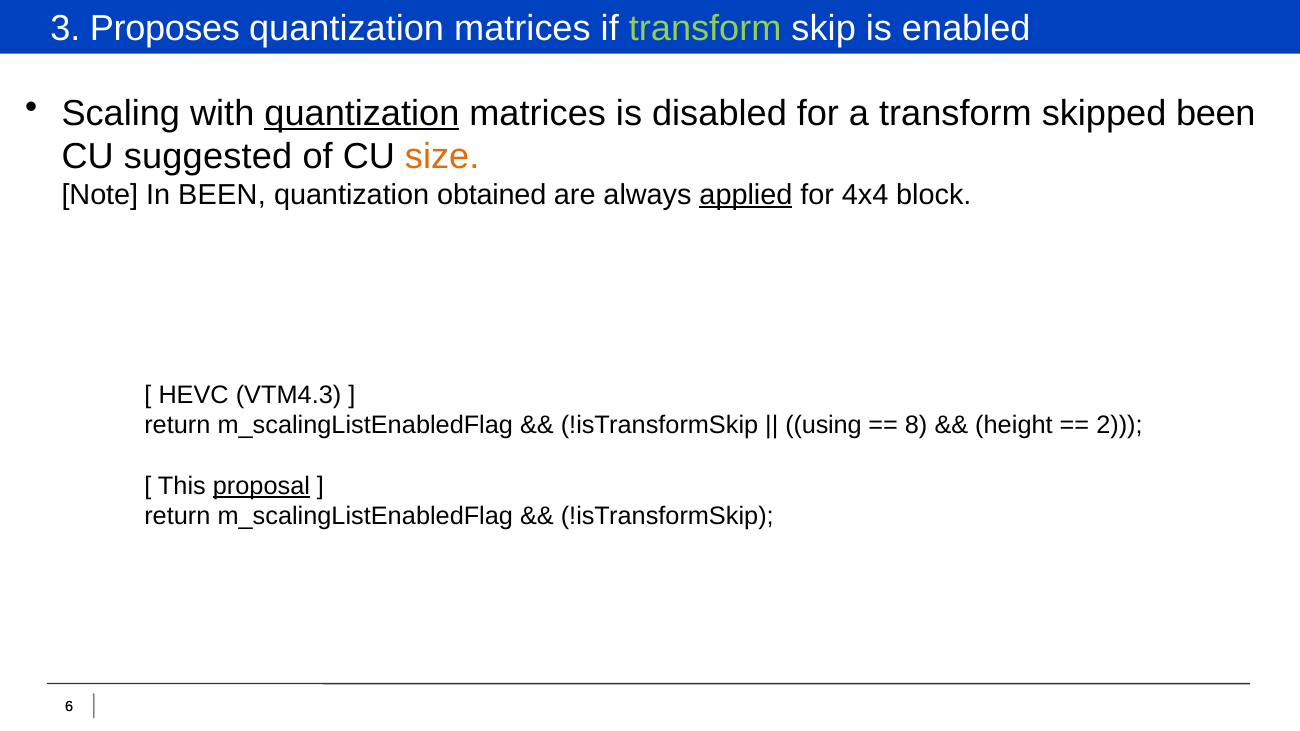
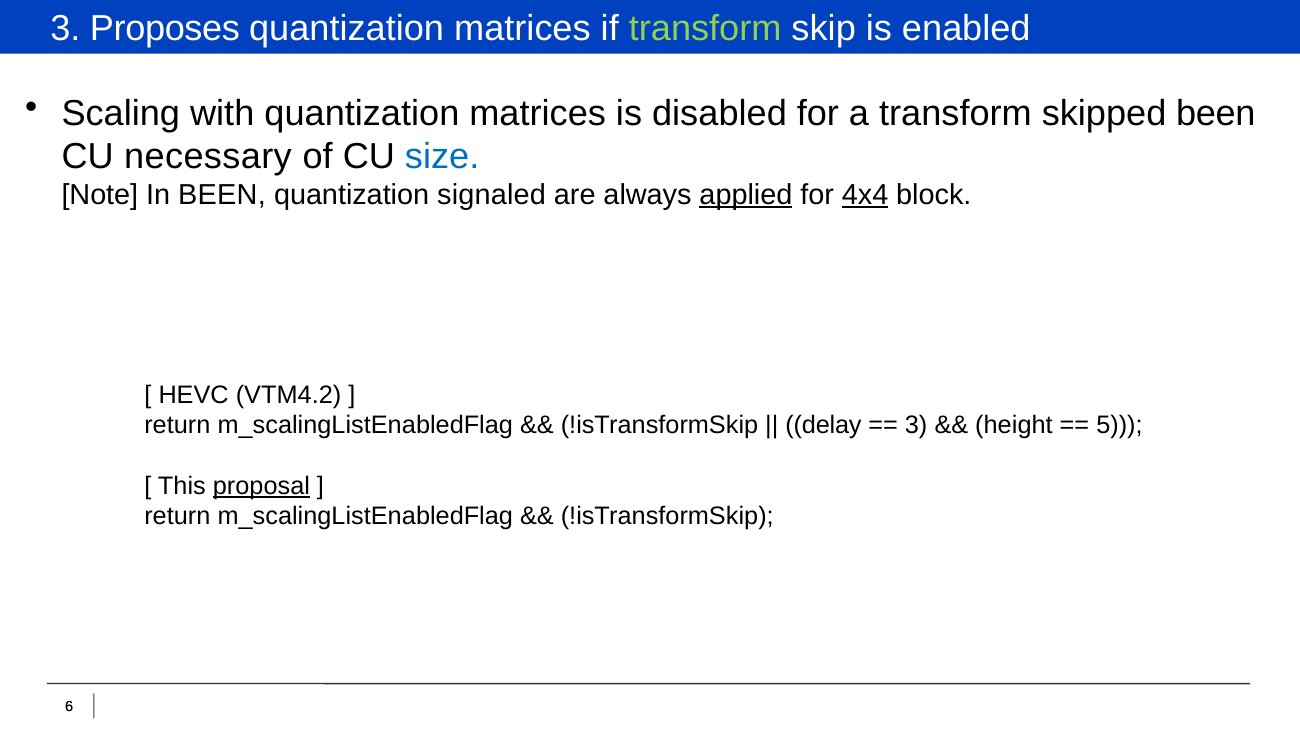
quantization underline: present -> none (362, 113)
suggested: suggested -> necessary (208, 157)
size colour: orange -> blue (442, 157)
obtained: obtained -> signaled (492, 195)
4x4 underline: none -> present (865, 195)
VTM4.3: VTM4.3 -> VTM4.2 (289, 395)
using: using -> delay (824, 426)
8: 8 -> 3 (916, 426)
2: 2 -> 5 (1120, 426)
